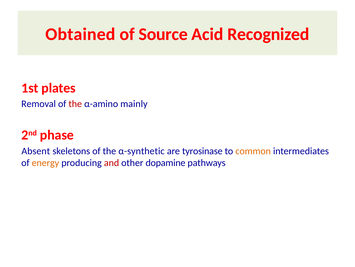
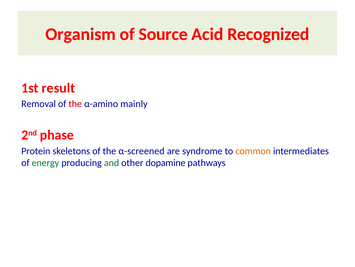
Obtained: Obtained -> Organism (81, 34)
plates: plates -> result (58, 88)
Absent: Absent -> Protein (36, 151)
α-synthetic: α-synthetic -> α-screened (142, 151)
tyrosinase: tyrosinase -> syndrome (202, 151)
energy colour: orange -> green (45, 162)
and colour: red -> green (112, 162)
